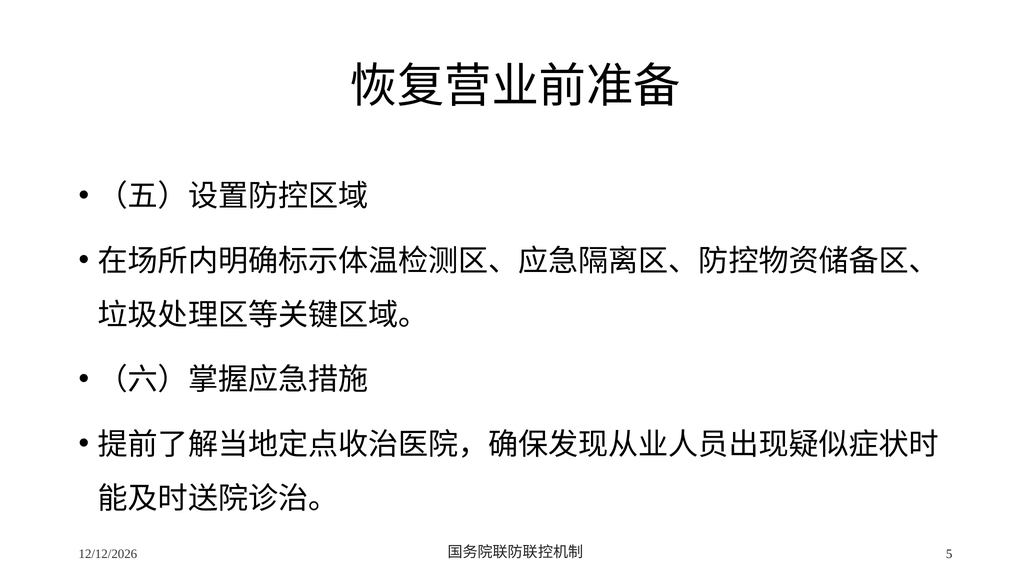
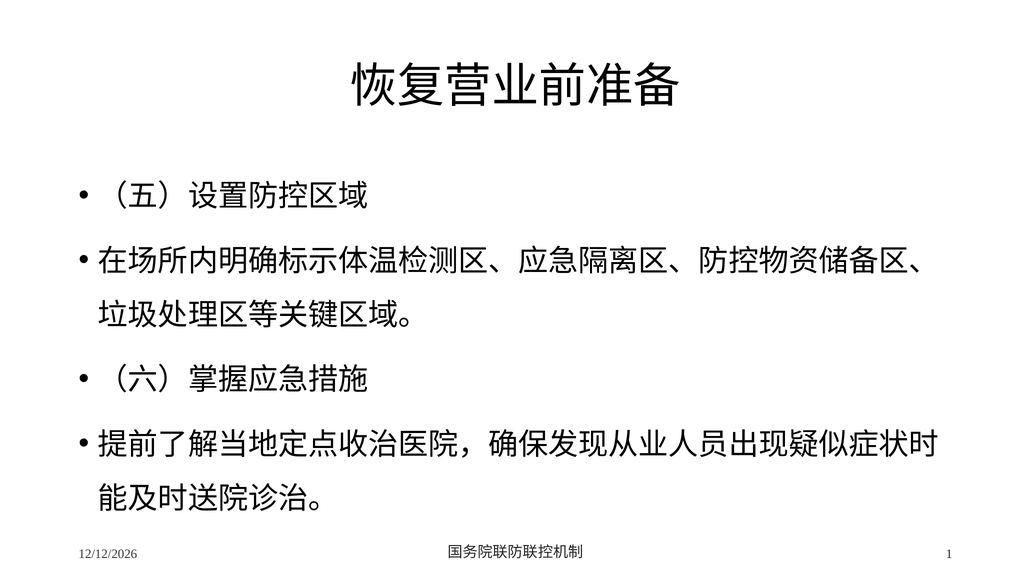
5: 5 -> 1 (949, 554)
